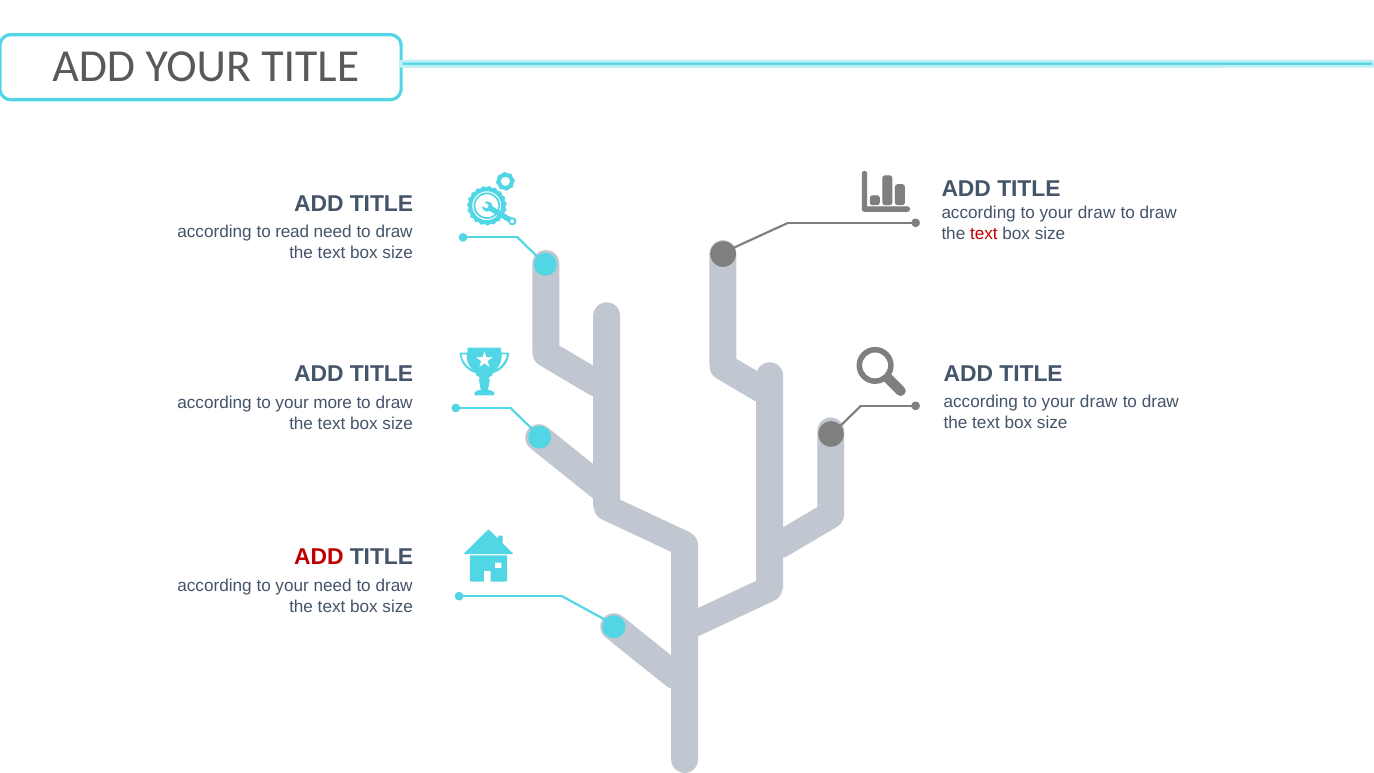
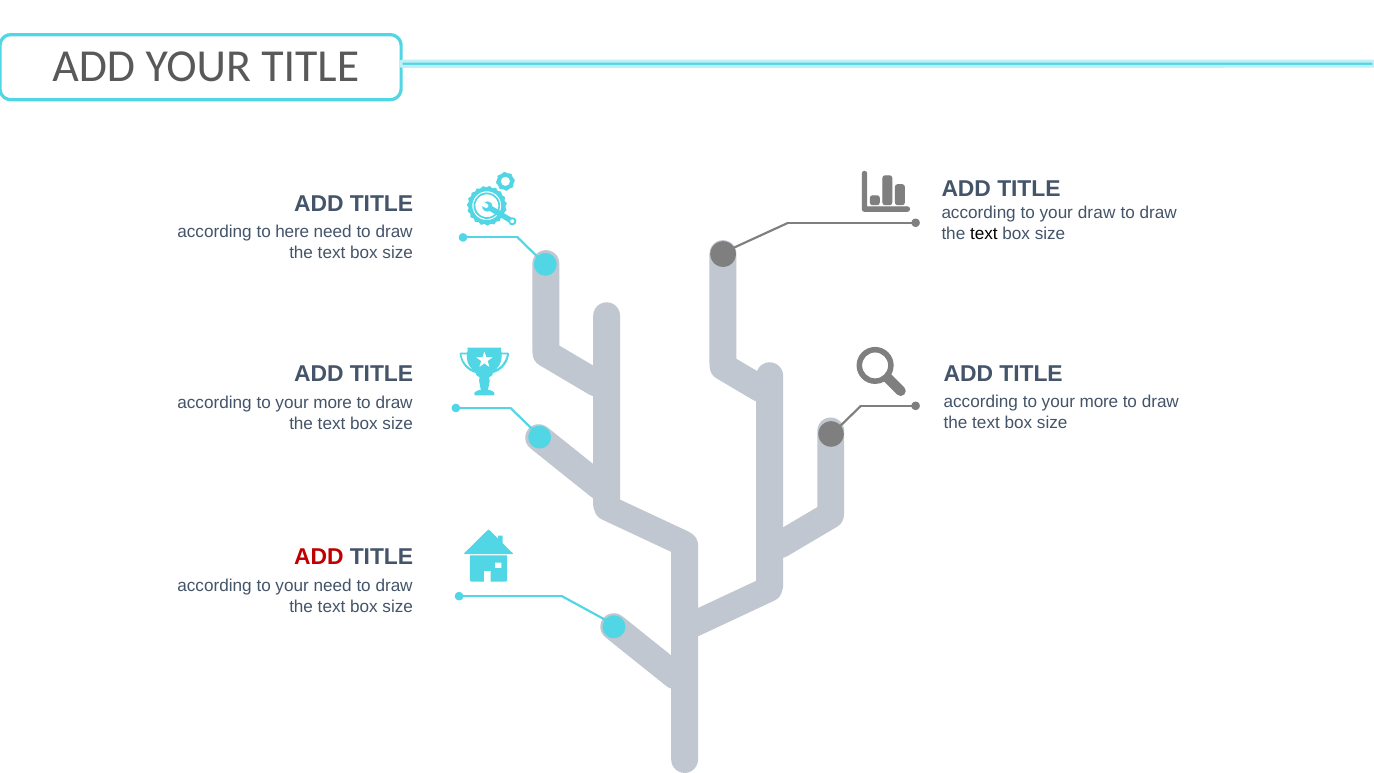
read: read -> here (292, 232)
text colour: red -> black (984, 233)
draw: draw -> more (1099, 402)
